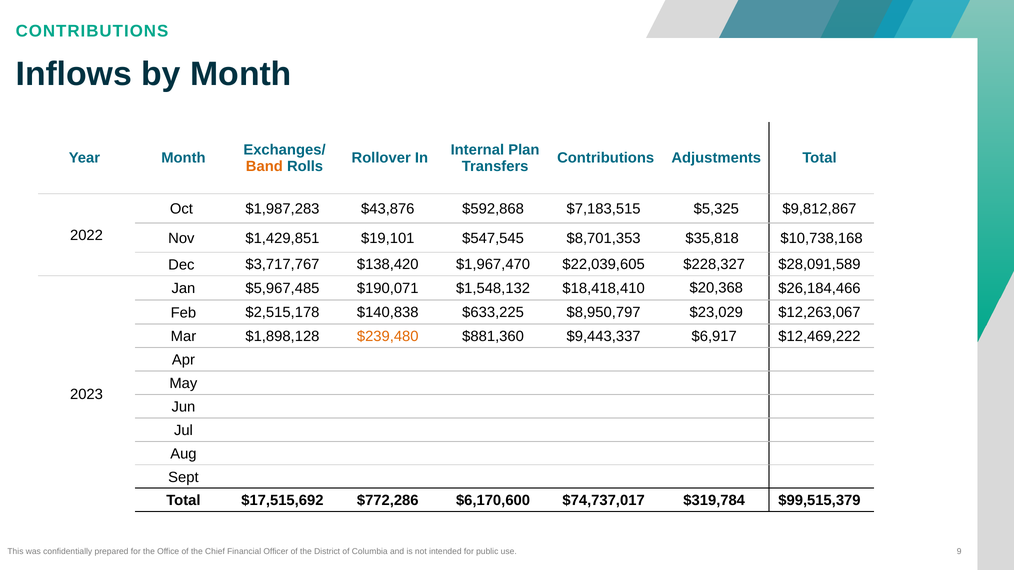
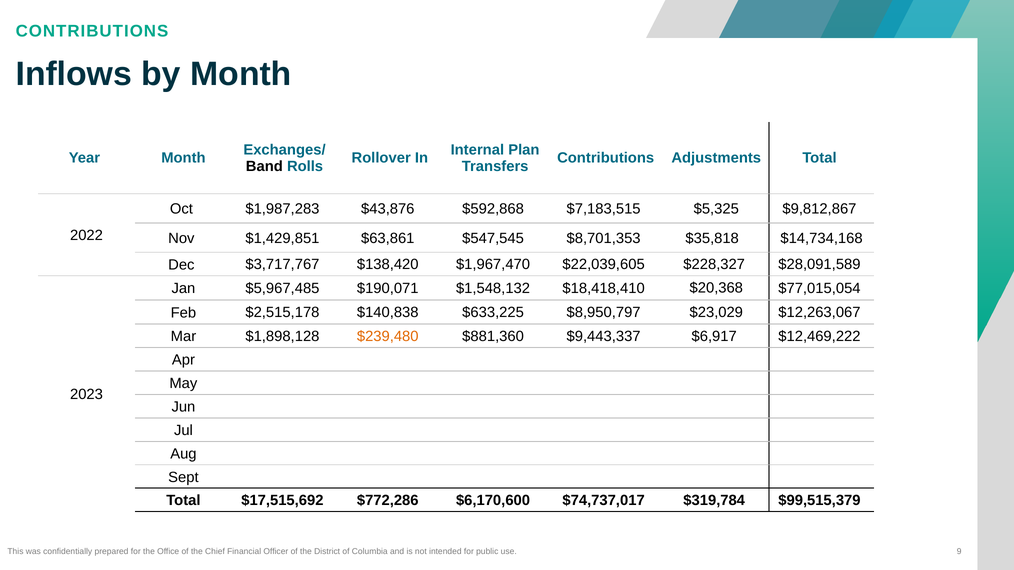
Band colour: orange -> black (264, 166)
$19,101: $19,101 -> $63,861 (388, 238)
$10,738,168: $10,738,168 -> $14,734,168 (822, 238)
$26,184,466: $26,184,466 -> $77,015,054 (819, 289)
